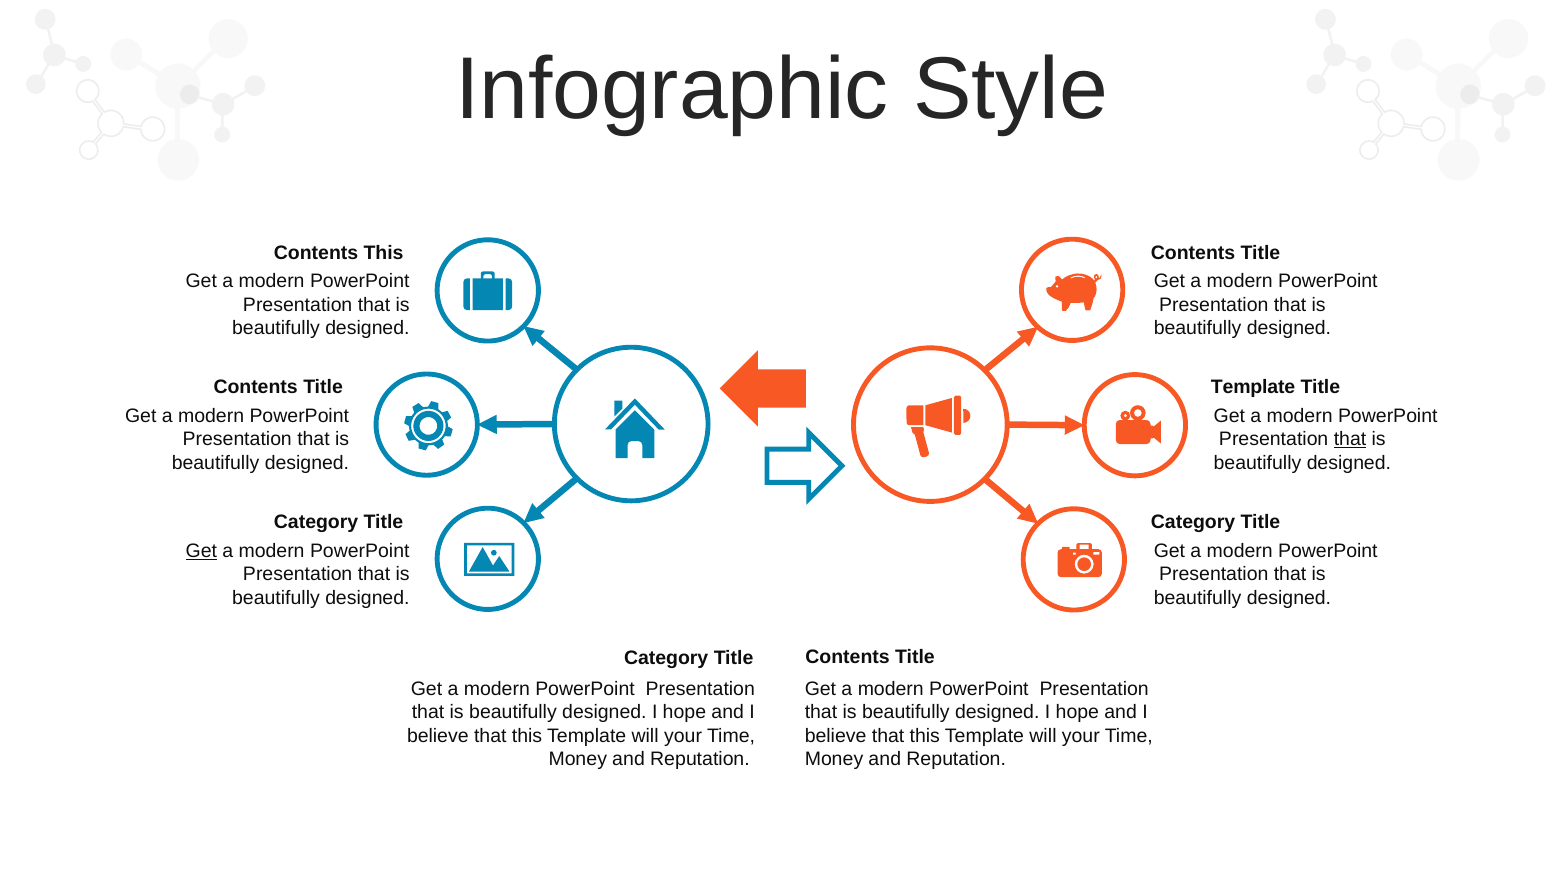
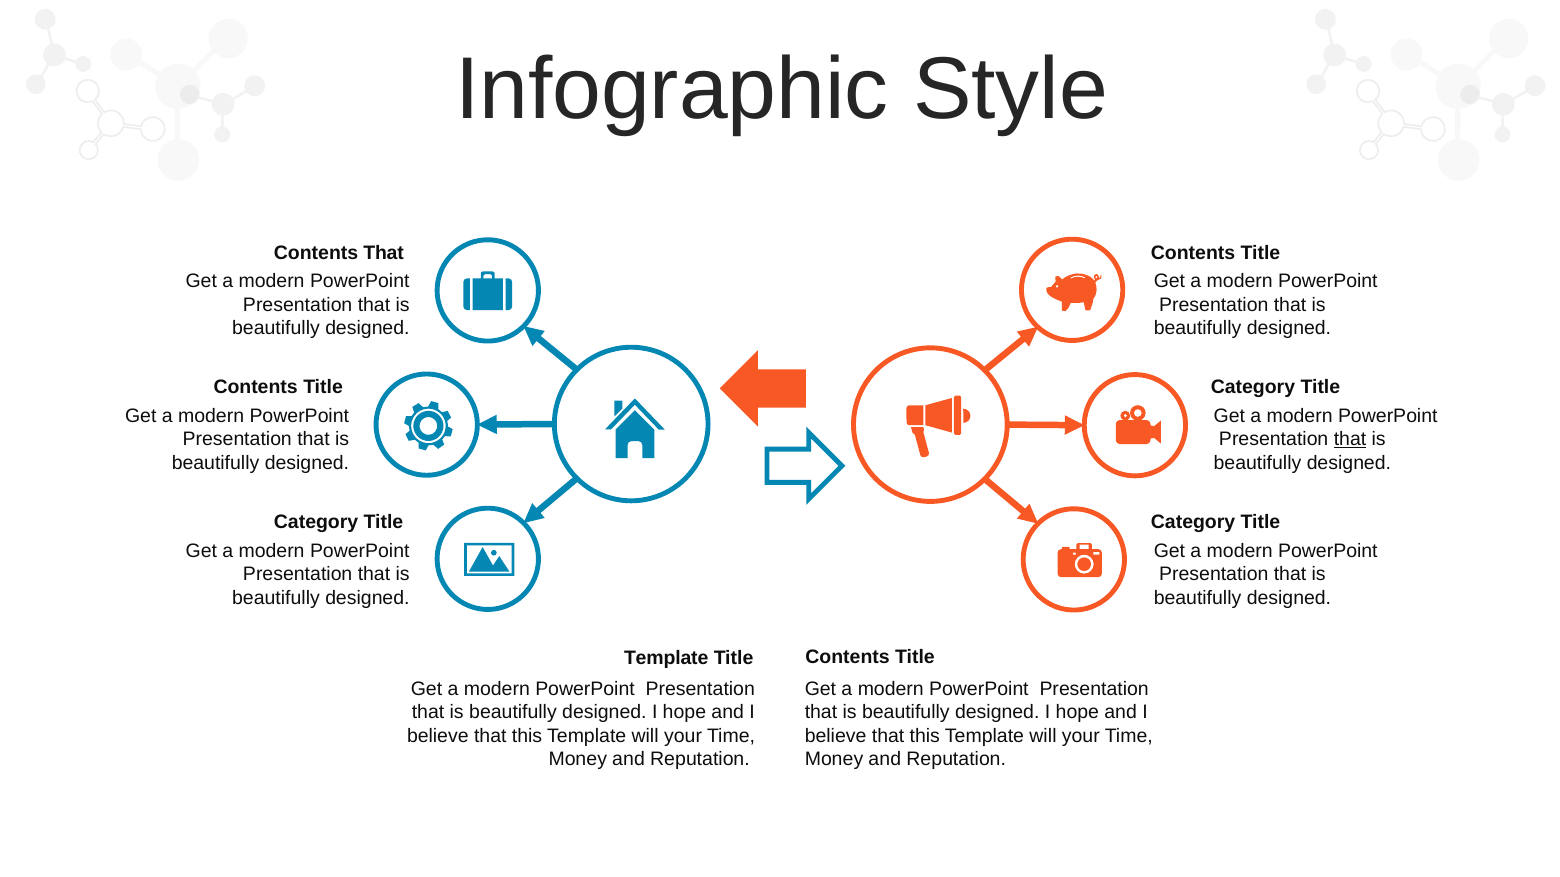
Contents This: This -> That (384, 253)
Template: Template -> Category (1253, 388)
Get underline: present -> none (201, 551)
Category: Category -> Template (666, 658)
